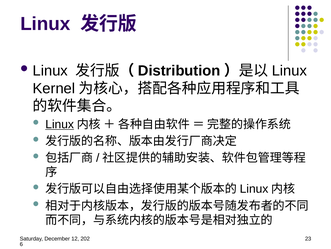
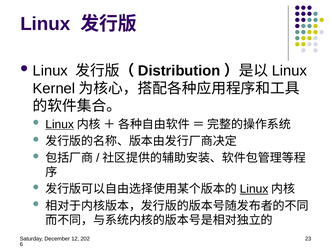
Linux underline: none -> present (254, 188)
